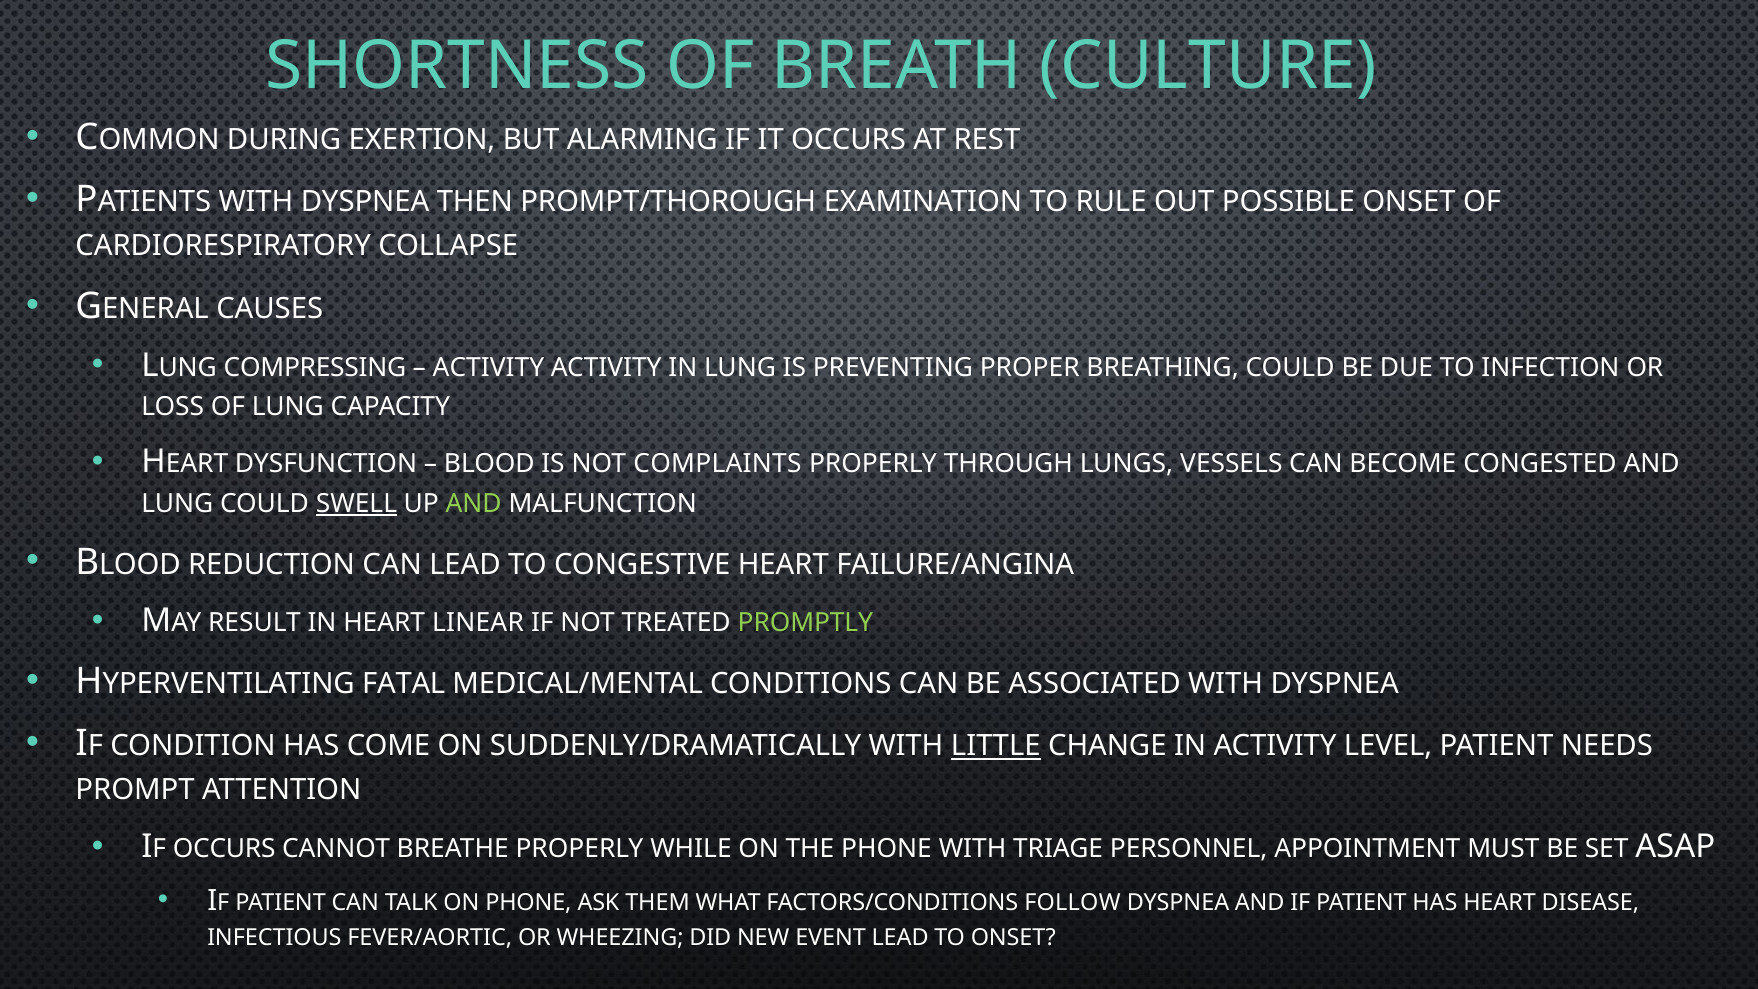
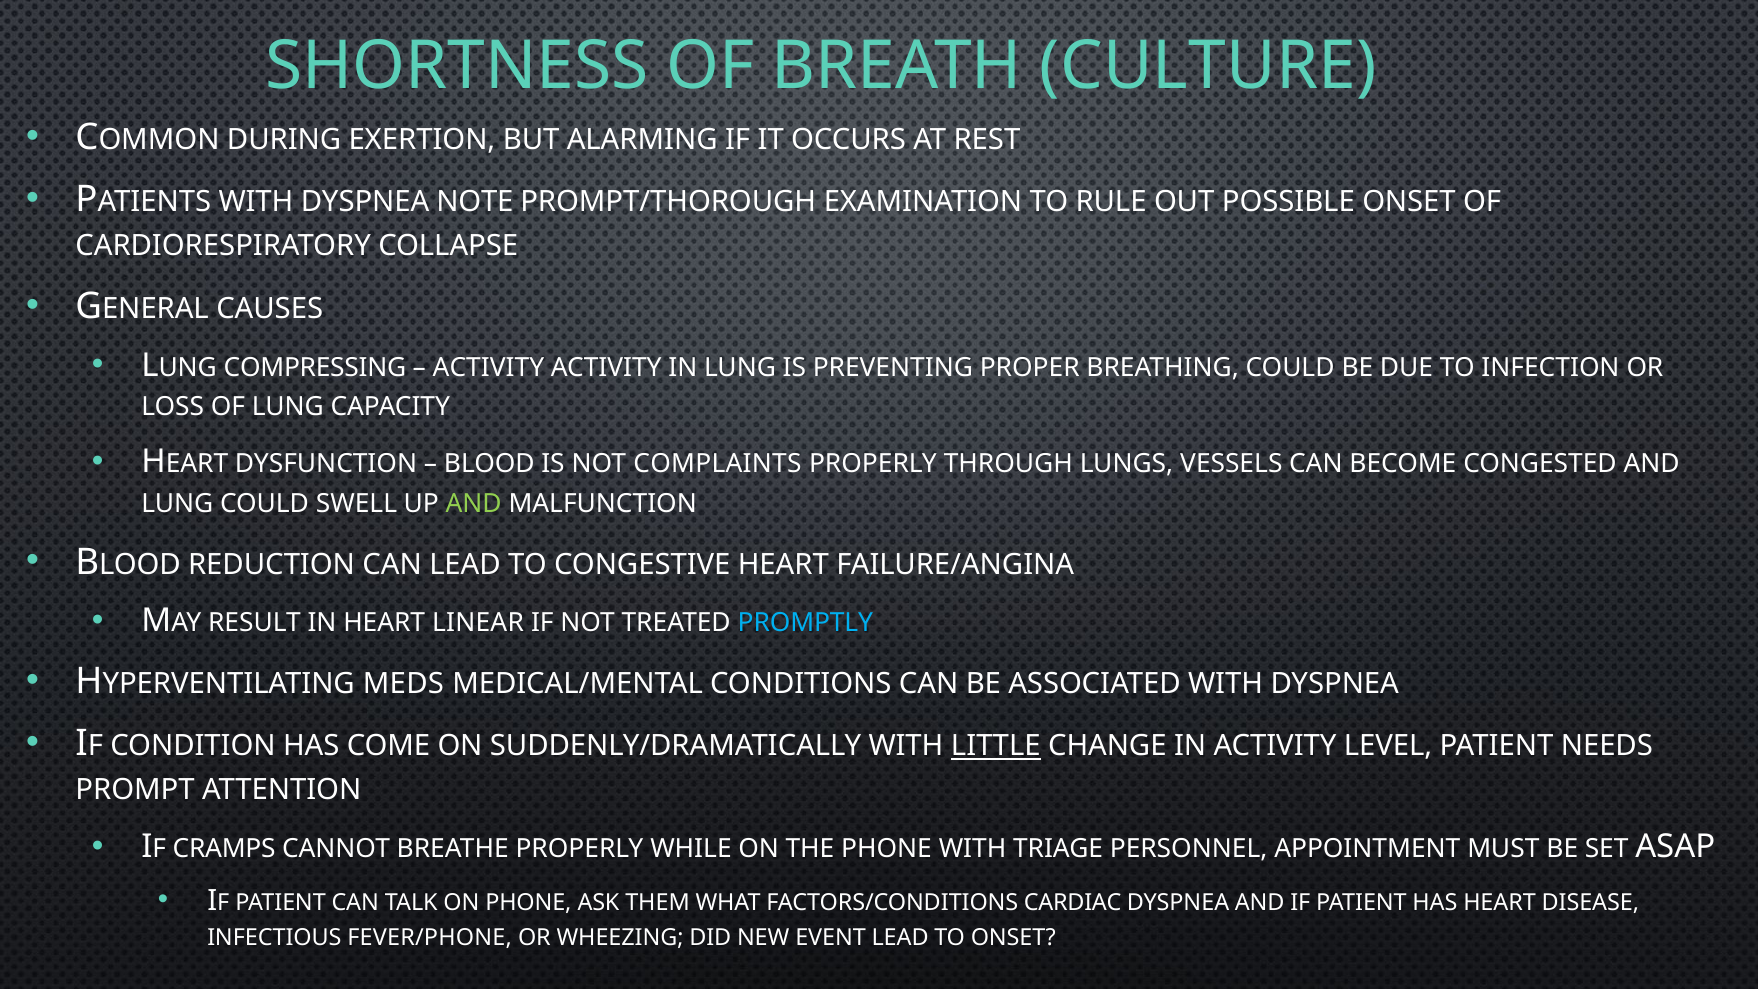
THEN: THEN -> NOTE (475, 202)
SWELL underline: present -> none (356, 504)
PROMPTLY colour: light green -> light blue (805, 623)
FATAL: FATAL -> MEDS (403, 684)
OCCURS: OCCURS -> CRAMPS (224, 849)
FOLLOW: FOLLOW -> CARDIAC (1073, 903)
FEVER/AORTIC: FEVER/AORTIC -> FEVER/PHONE (430, 938)
